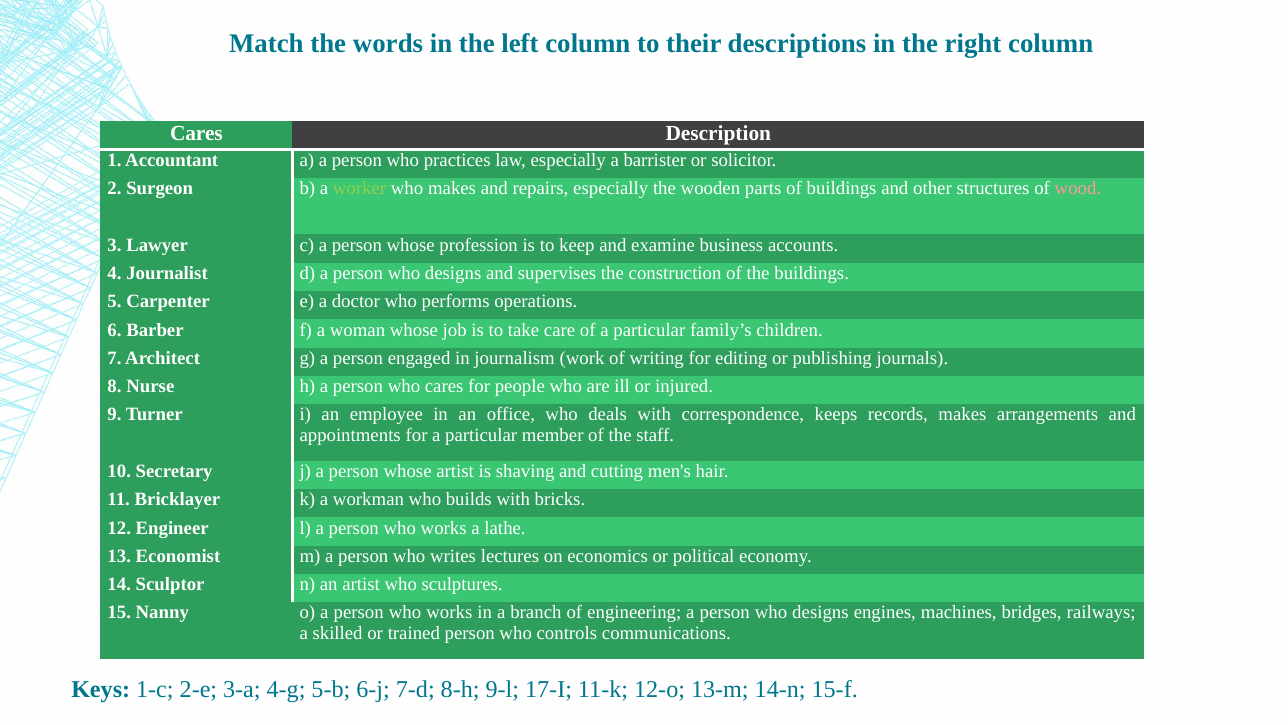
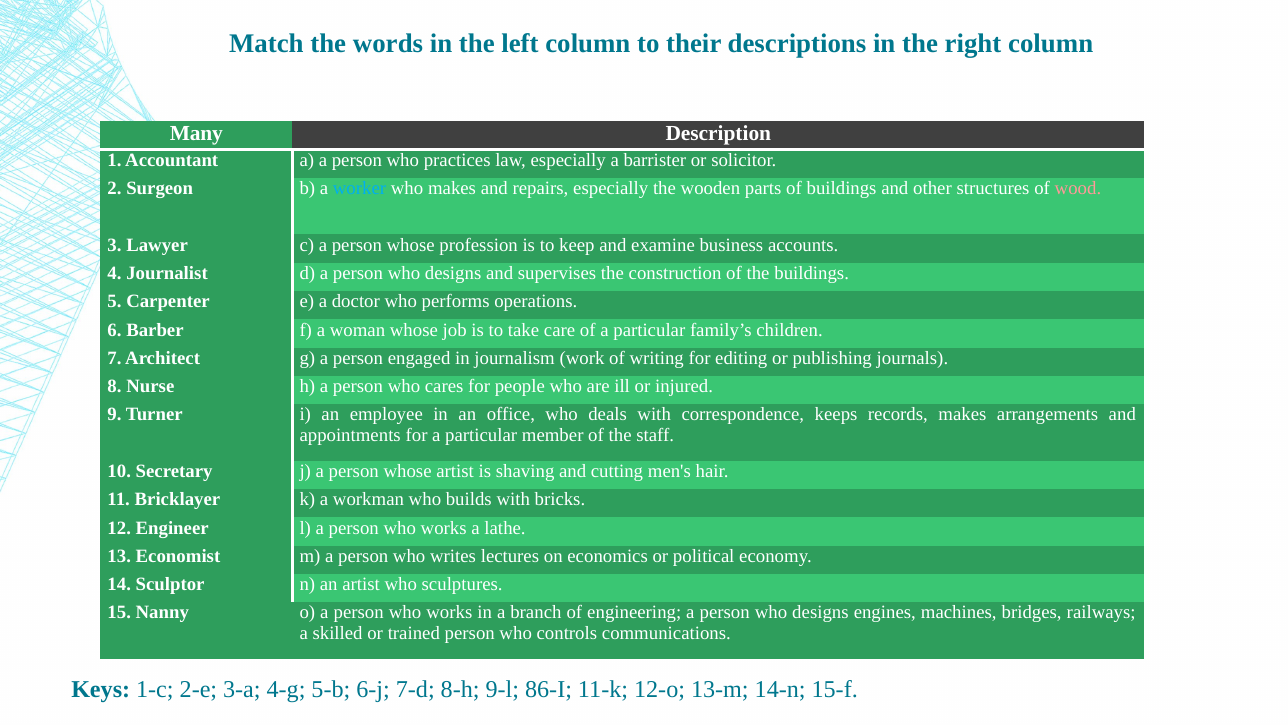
Cares: Cares -> Many (196, 133)
worker colour: light green -> light blue (360, 188)
17-I: 17-I -> 86-I (549, 689)
